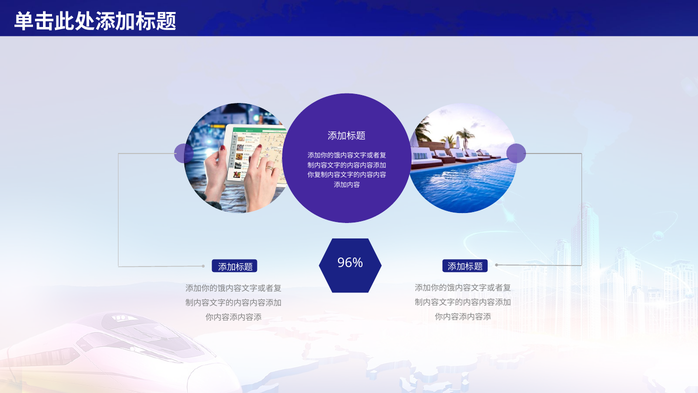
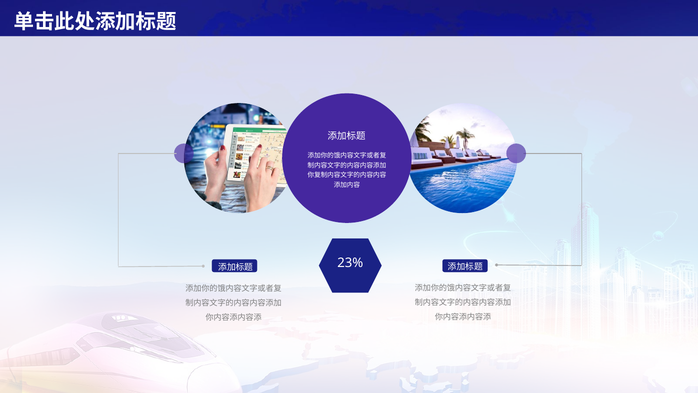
96%: 96% -> 23% (350, 263)
